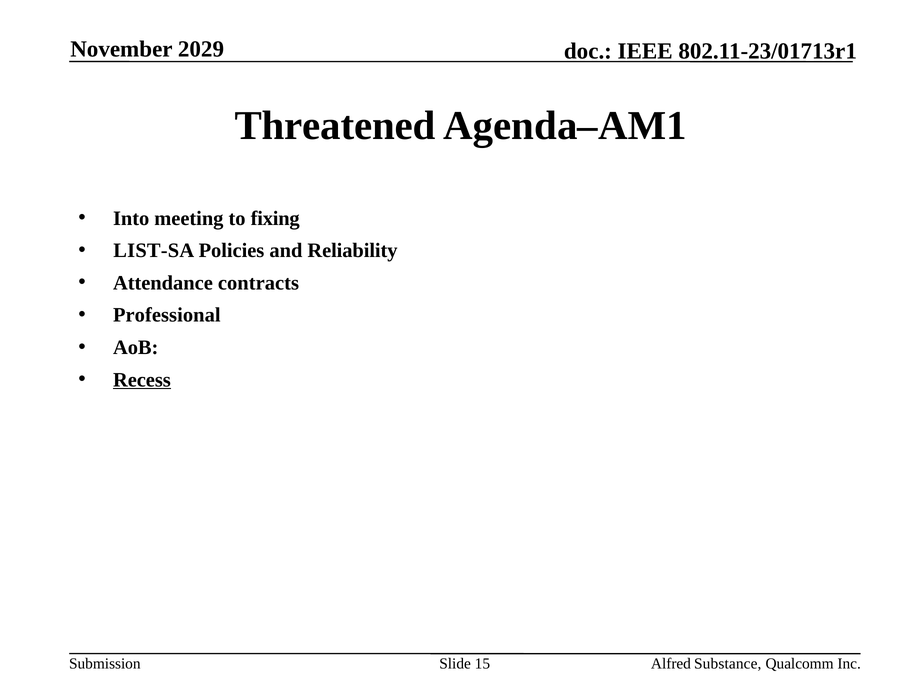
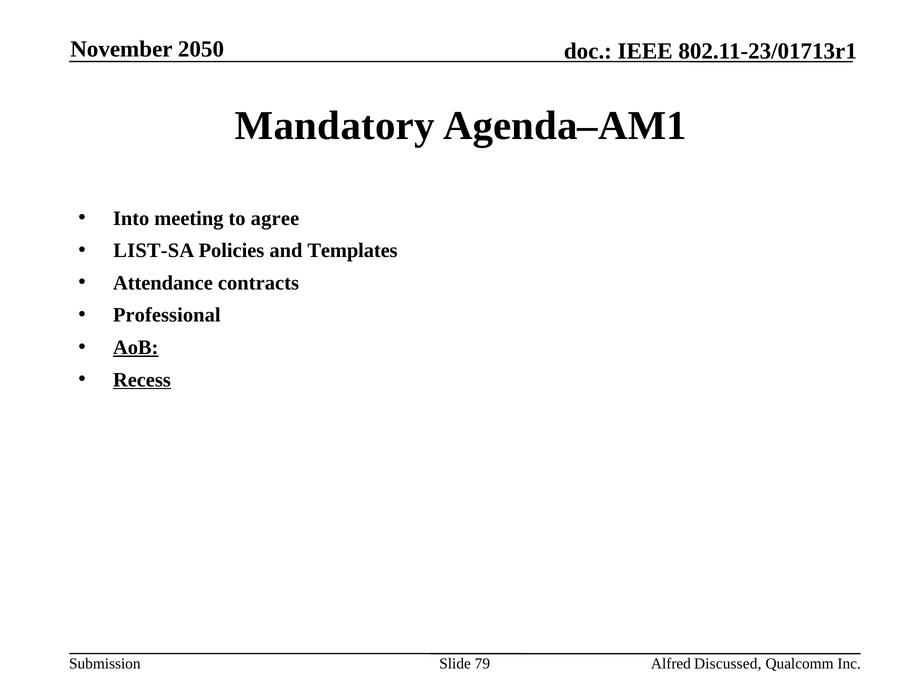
2029: 2029 -> 2050 (201, 49)
Threatened: Threatened -> Mandatory (335, 126)
fixing: fixing -> agree (275, 218)
Reliability: Reliability -> Templates (353, 250)
AoB underline: none -> present (136, 347)
15: 15 -> 79 (482, 663)
Substance: Substance -> Discussed (728, 663)
